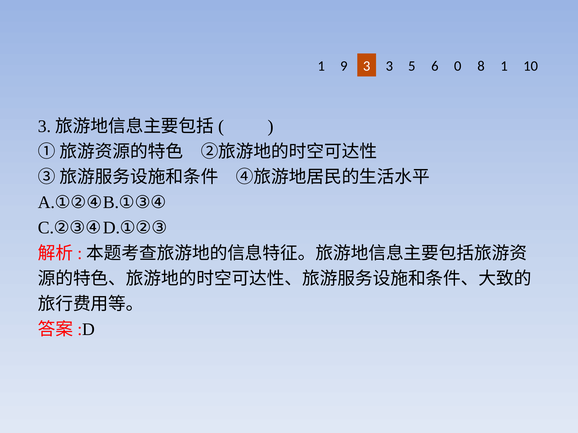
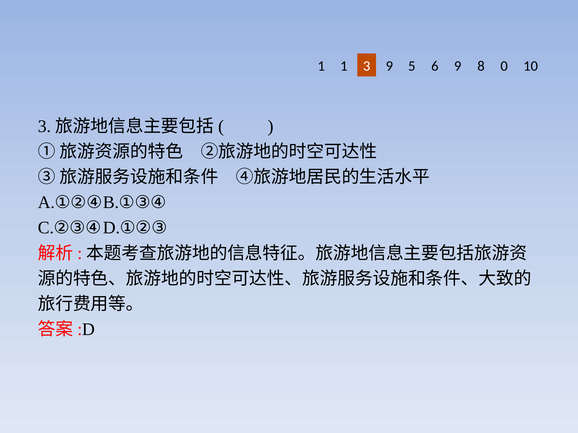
1 9: 9 -> 1 (344, 66)
3 3: 3 -> 9 (389, 66)
6 0: 0 -> 9 (458, 66)
8 1: 1 -> 0 (504, 66)
